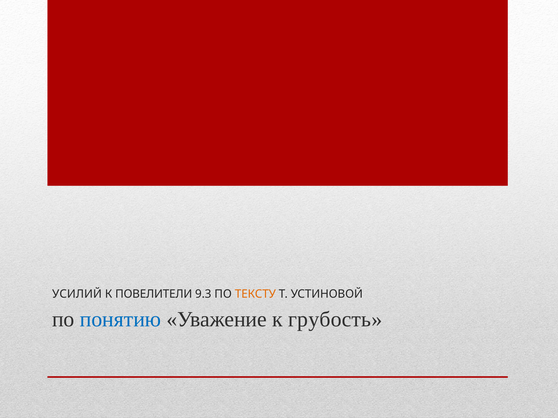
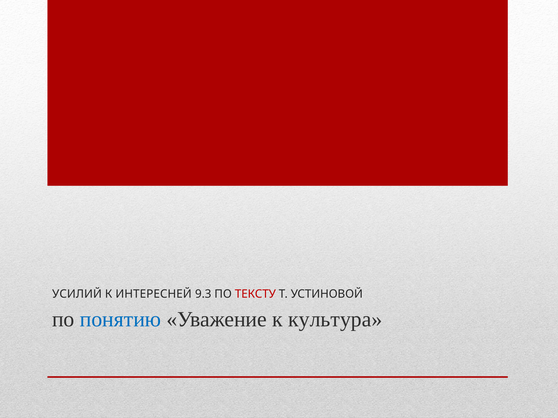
ПОВЕЛИТЕЛИ: ПОВЕЛИТЕЛИ -> ИНТЕРЕСНЕЙ (154, 294)
ТЕКСТУ colour: orange -> red (255, 294)
грубость: грубость -> культура (335, 320)
